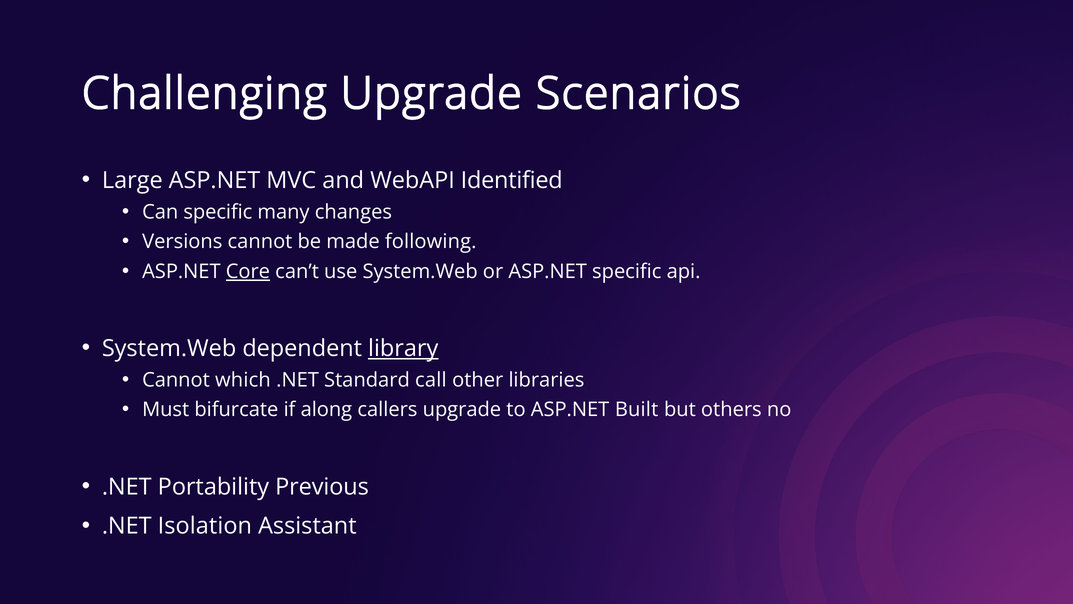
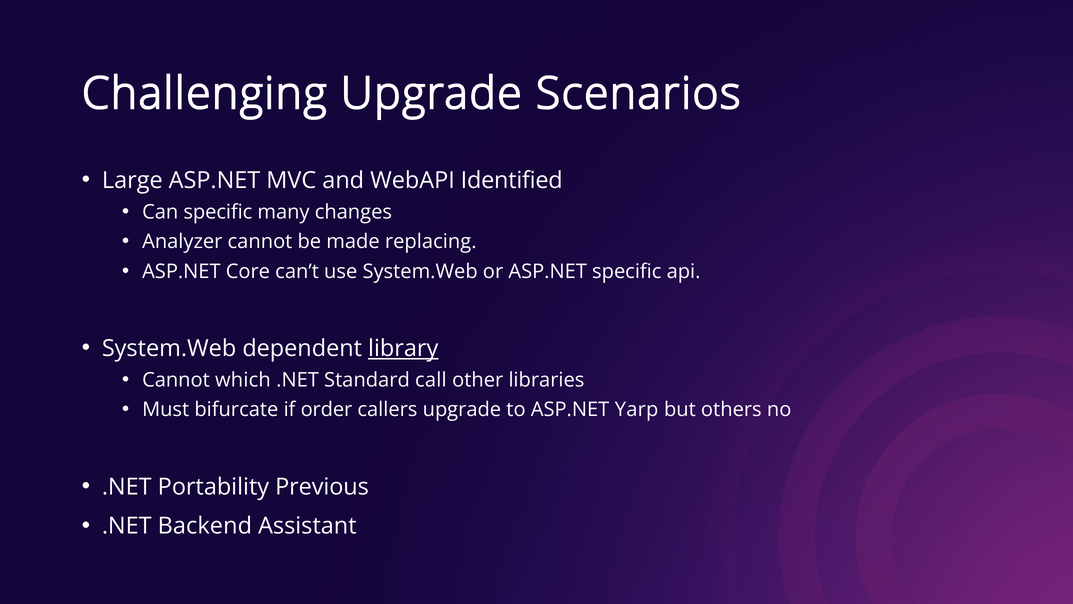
Versions: Versions -> Analyzer (182, 242)
following: following -> replacing (431, 242)
Core underline: present -> none (248, 271)
along: along -> order (326, 409)
Built: Built -> Yarp (637, 409)
Isolation: Isolation -> Backend (205, 526)
